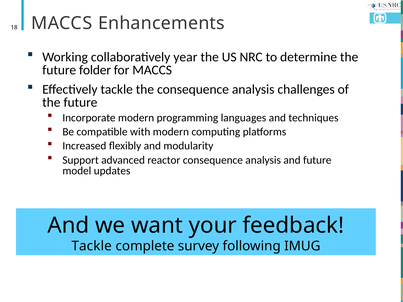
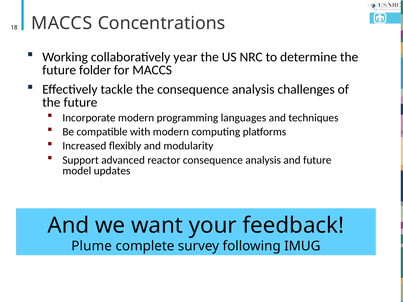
Enhancements: Enhancements -> Concentrations (162, 23)
Tackle: Tackle -> Plume (92, 246)
